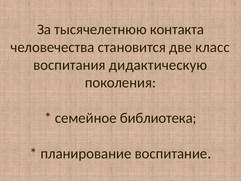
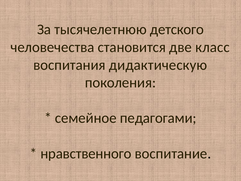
контакта: контакта -> детского (177, 29)
библиотека: библиотека -> педагогами (158, 118)
планирование: планирование -> нравственного (86, 153)
